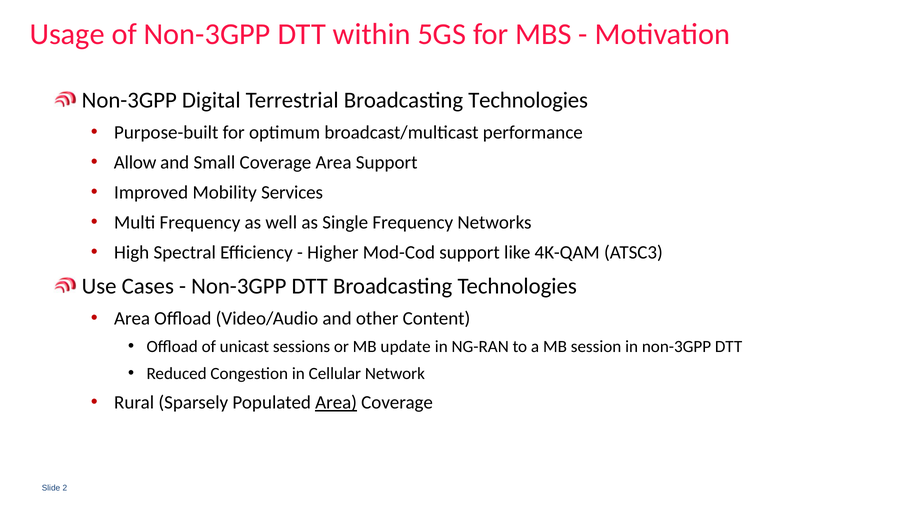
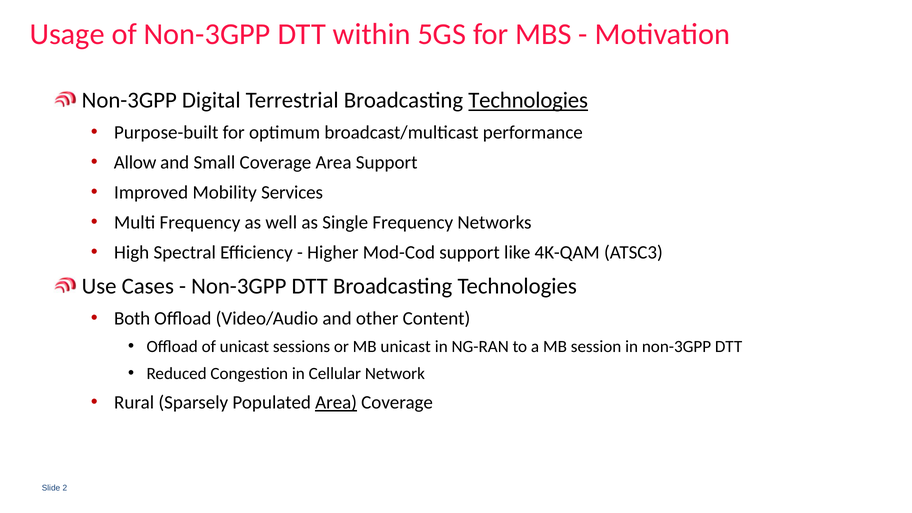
Technologies underline: none -> present (528, 100)
Area: Area -> Both (132, 318)
MB update: update -> unicast (406, 346)
